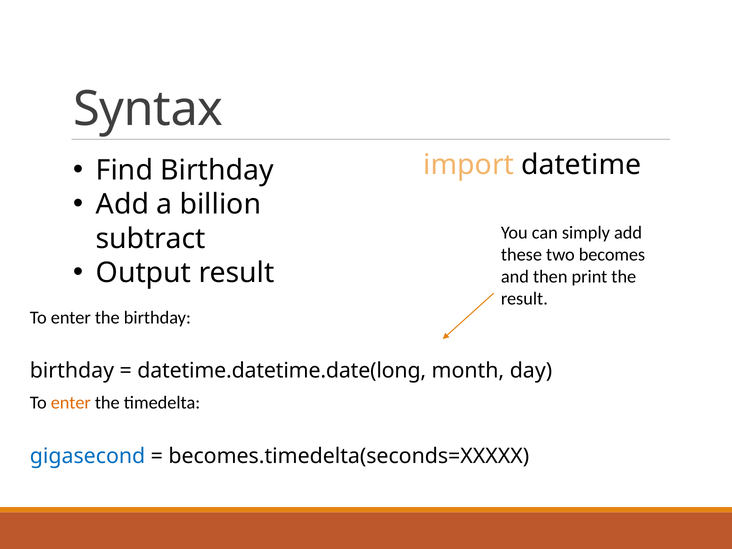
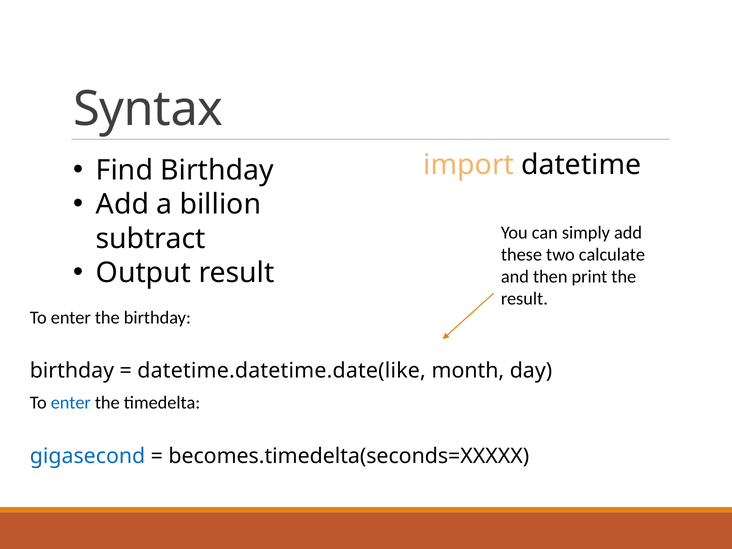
becomes: becomes -> calculate (612, 255)
datetime.datetime.date(long: datetime.datetime.date(long -> datetime.datetime.date(like (282, 371)
enter colour: orange -> blue (71, 403)
